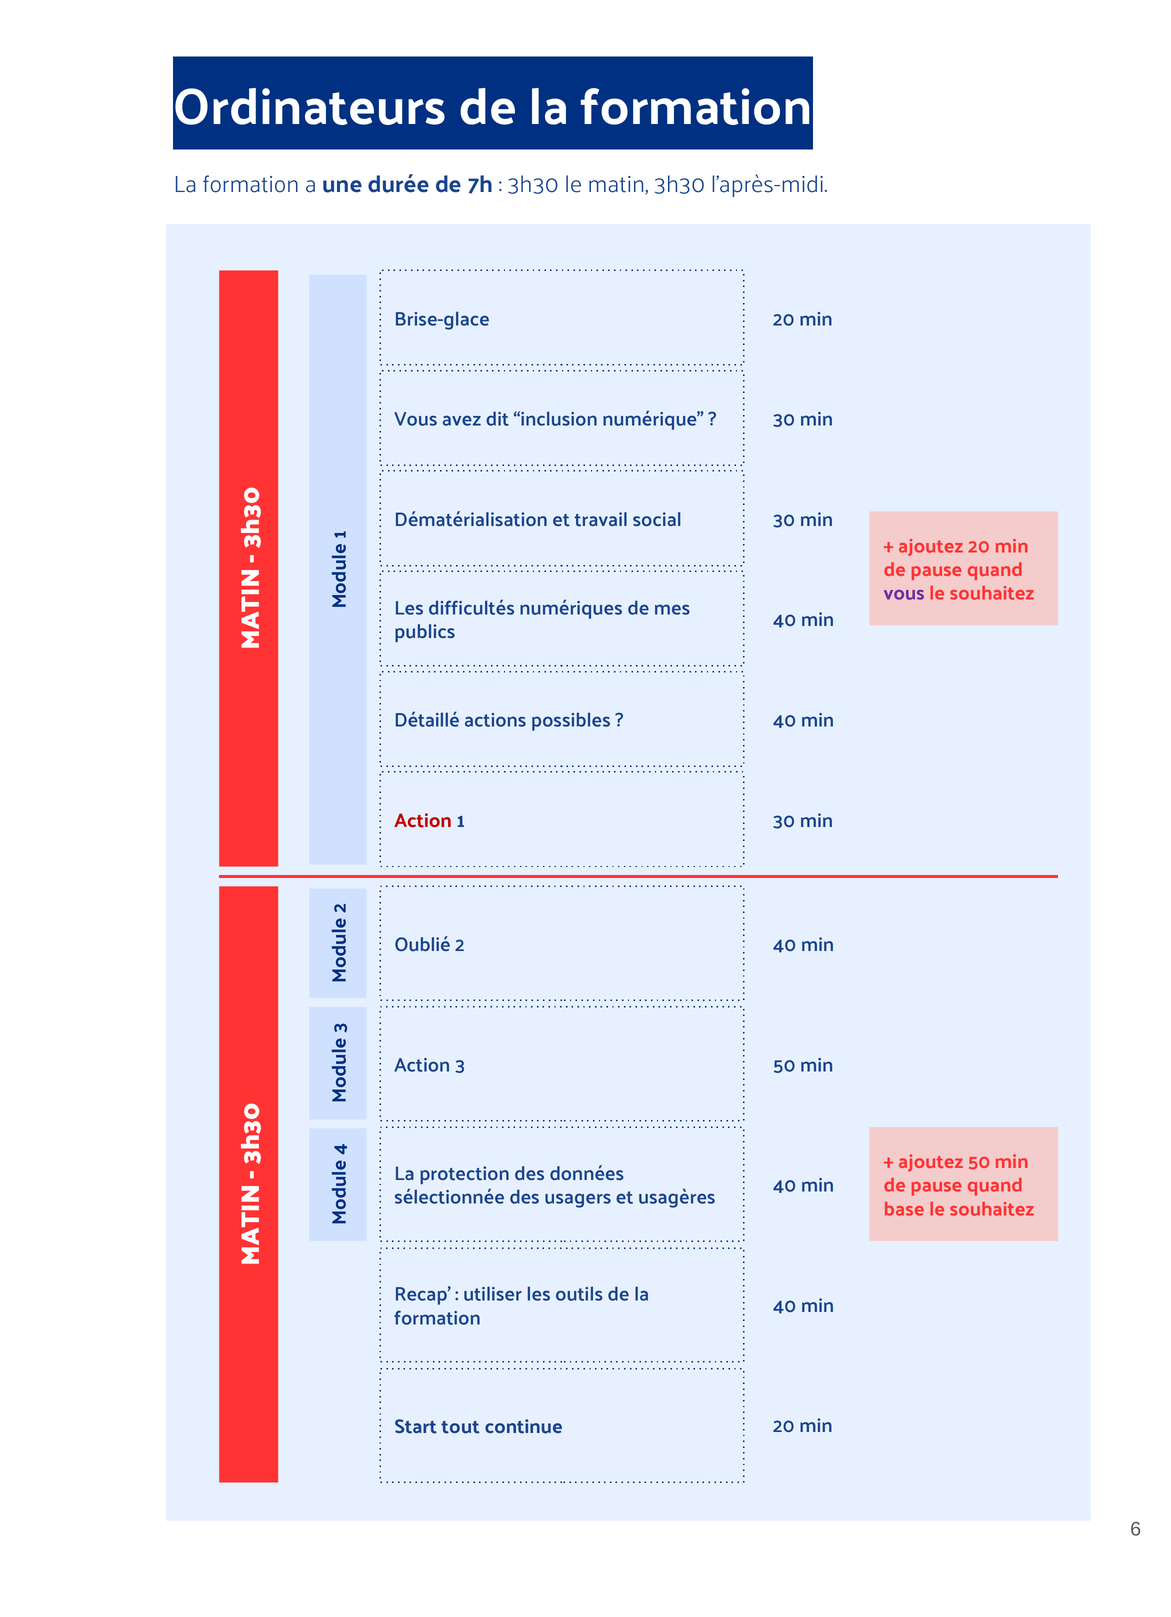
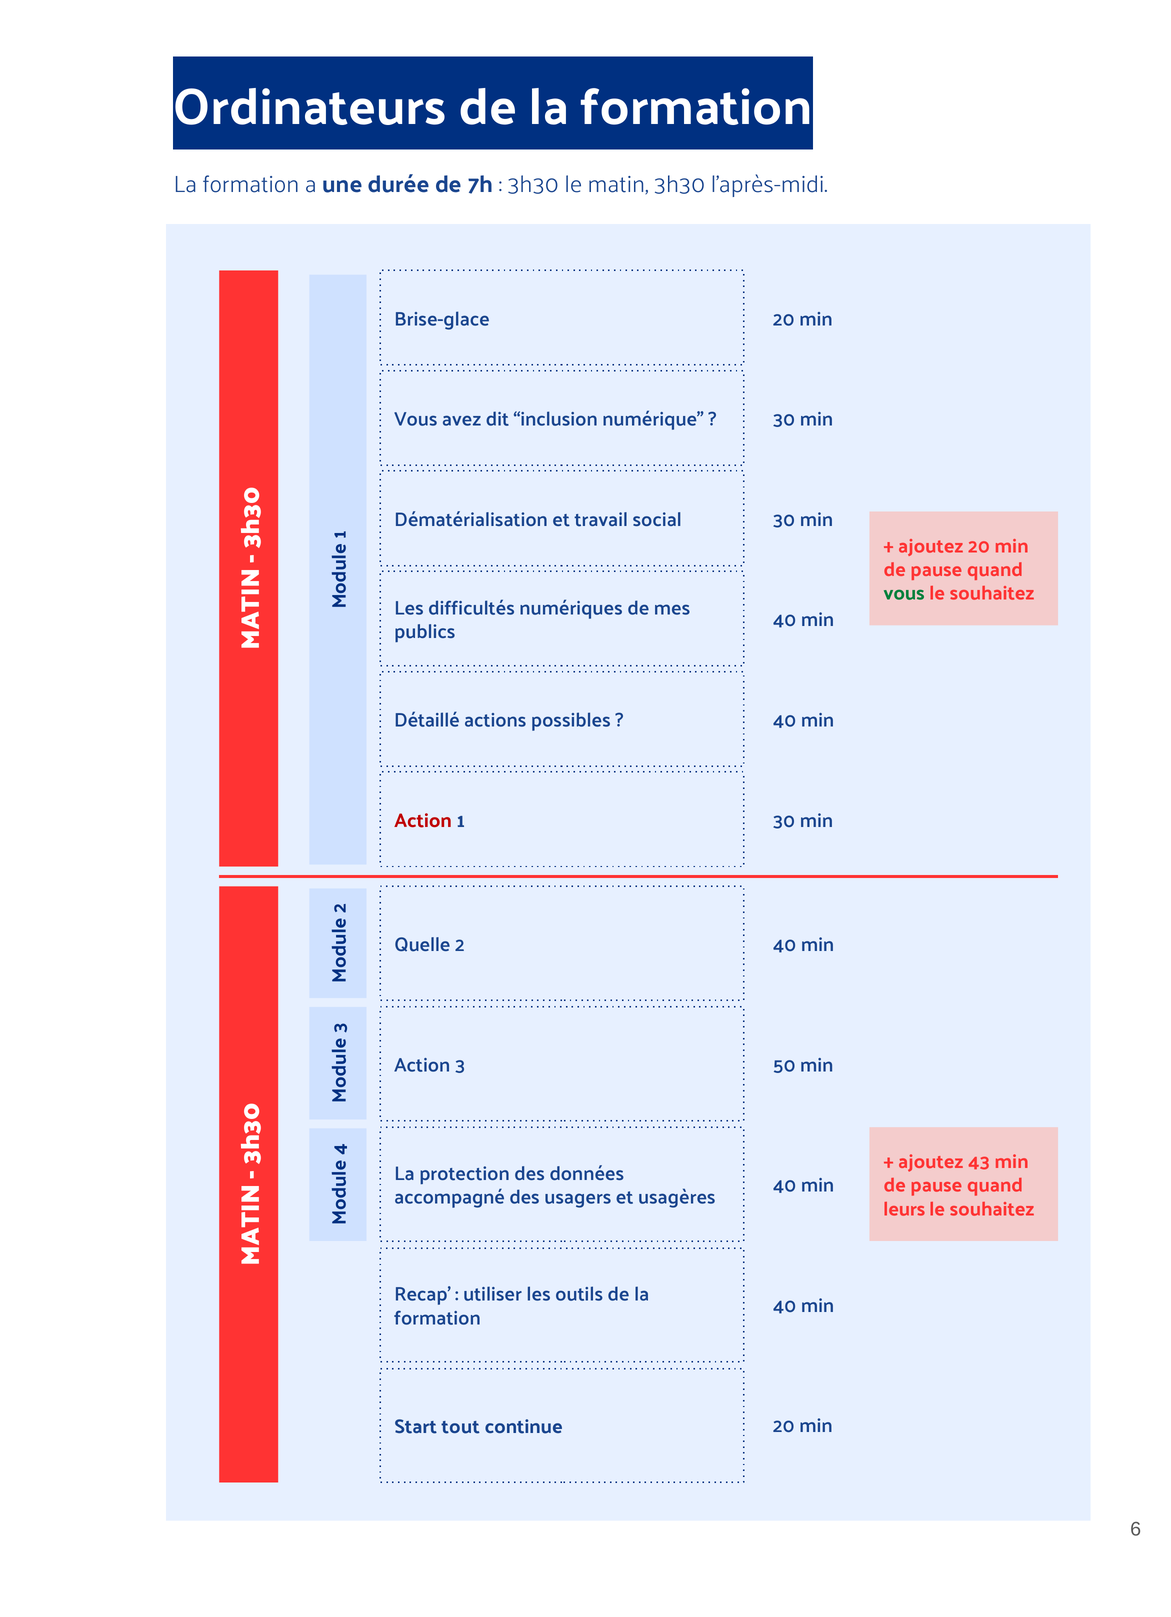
vous colour: purple -> green (904, 594)
Oublié: Oublié -> Quelle (422, 945)
ajoutez 50: 50 -> 43 (979, 1162)
sélectionnée: sélectionnée -> accompagné (450, 1198)
base: base -> leurs (904, 1209)
